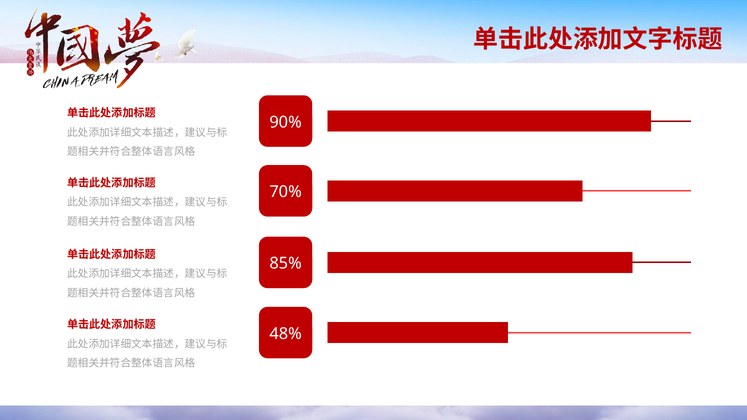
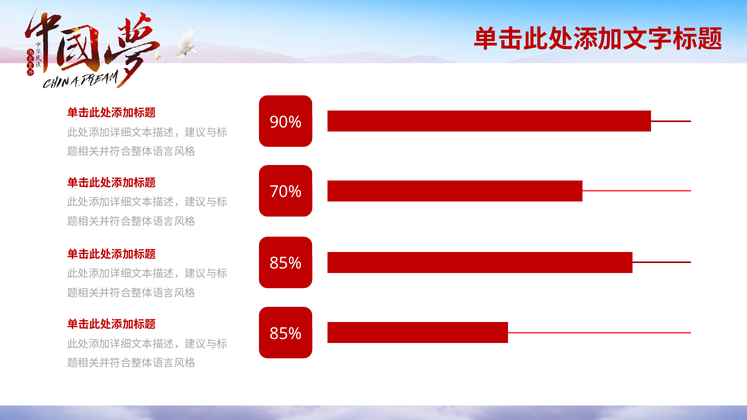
48%: 48% -> 85% (286, 334)
